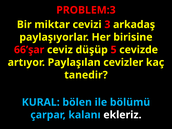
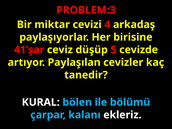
3: 3 -> 4 (107, 25)
66’şar: 66’şar -> 41’şar (29, 50)
KURAL colour: light blue -> white (41, 102)
